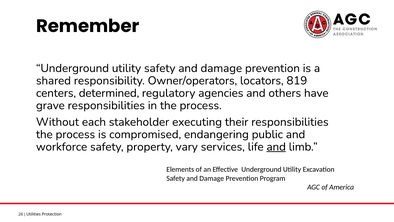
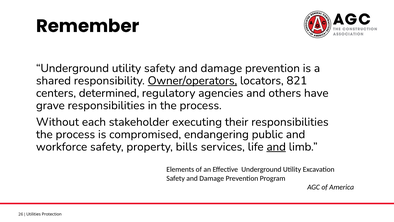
Owner/operators underline: none -> present (192, 80)
819: 819 -> 821 (297, 80)
vary: vary -> bills (187, 147)
